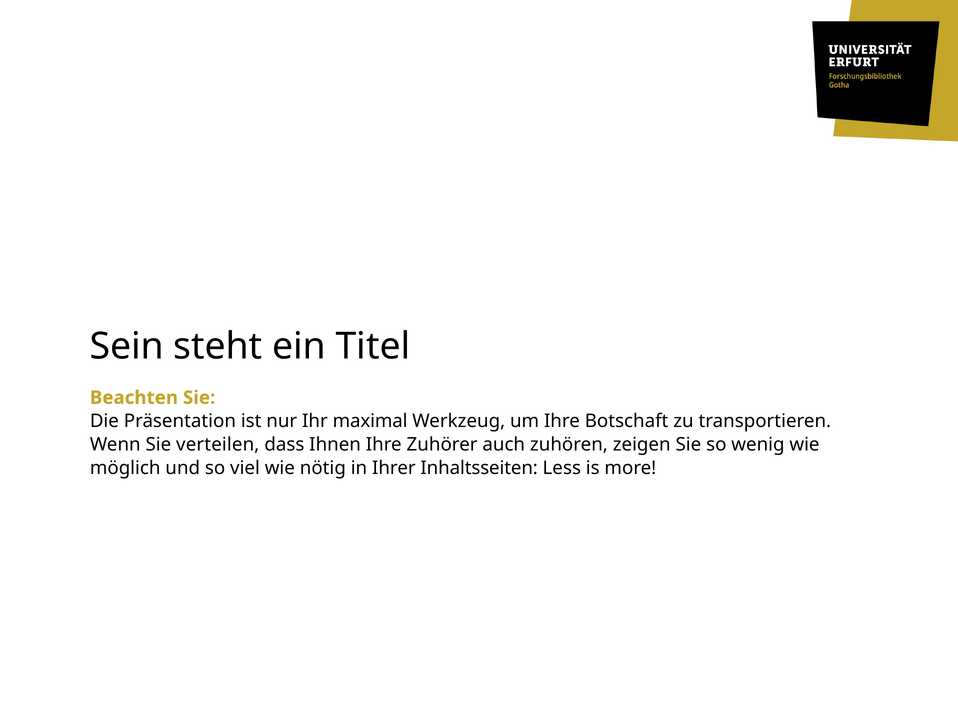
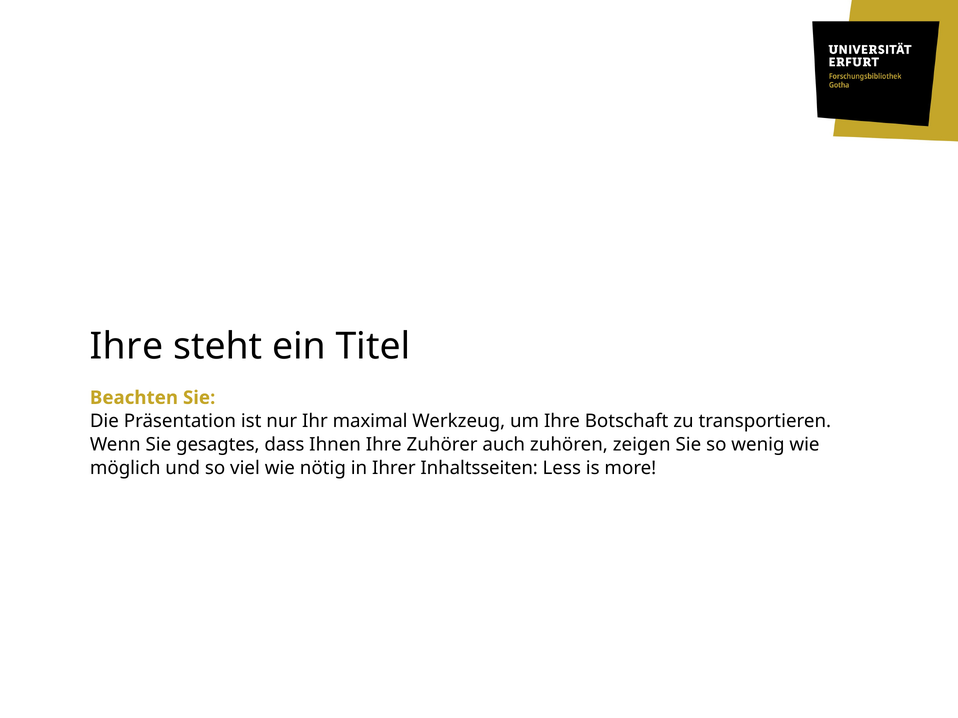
Sein: Sein -> Ihre (127, 347)
verteilen: verteilen -> gesagtes (218, 445)
